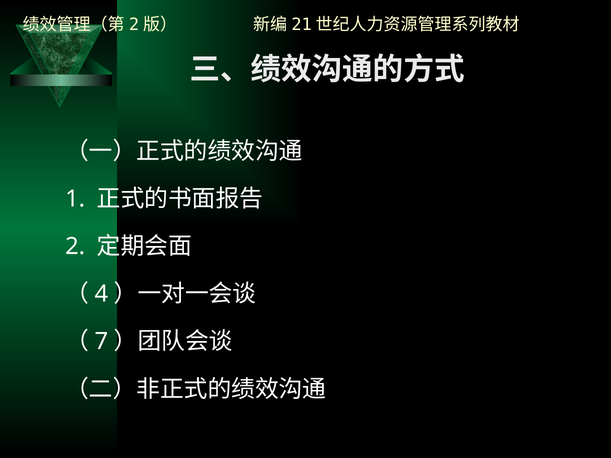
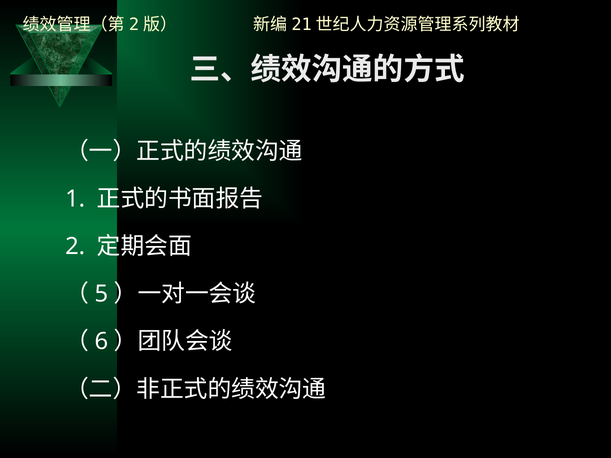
4: 4 -> 5 (101, 294)
7: 7 -> 6 (101, 342)
